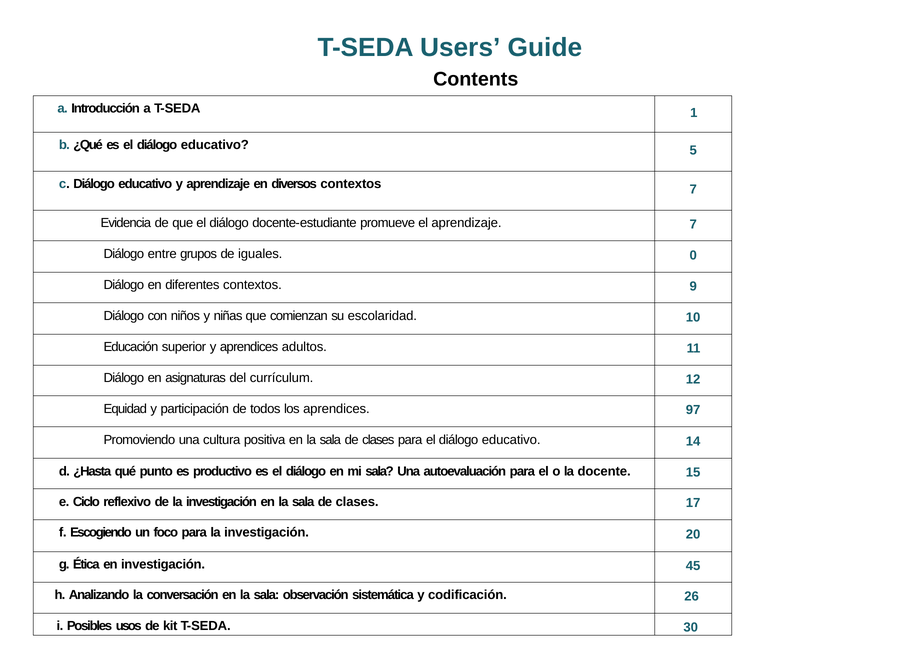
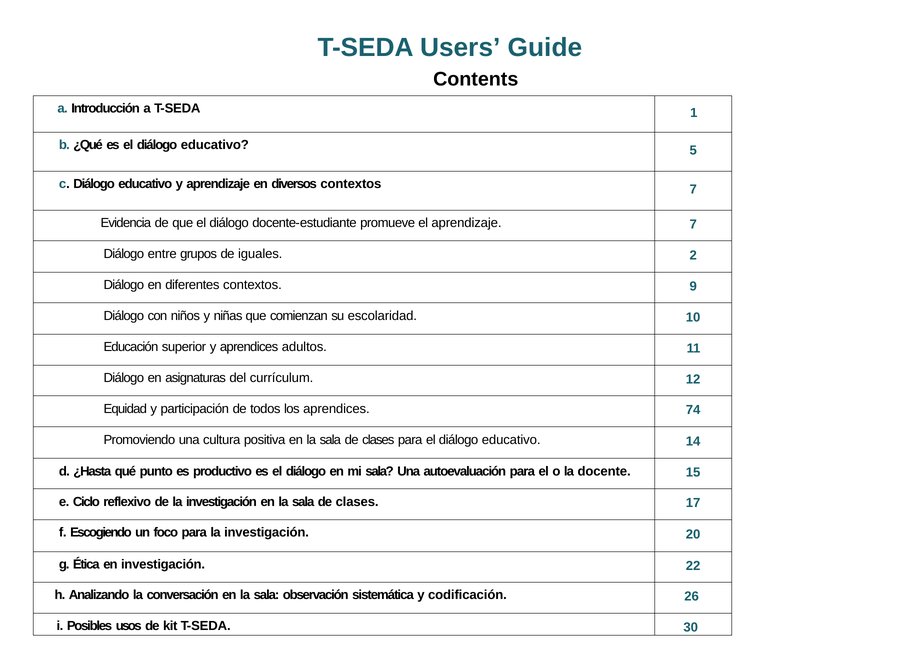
0: 0 -> 2 (693, 255)
97: 97 -> 74 (693, 410)
45: 45 -> 22 (693, 566)
